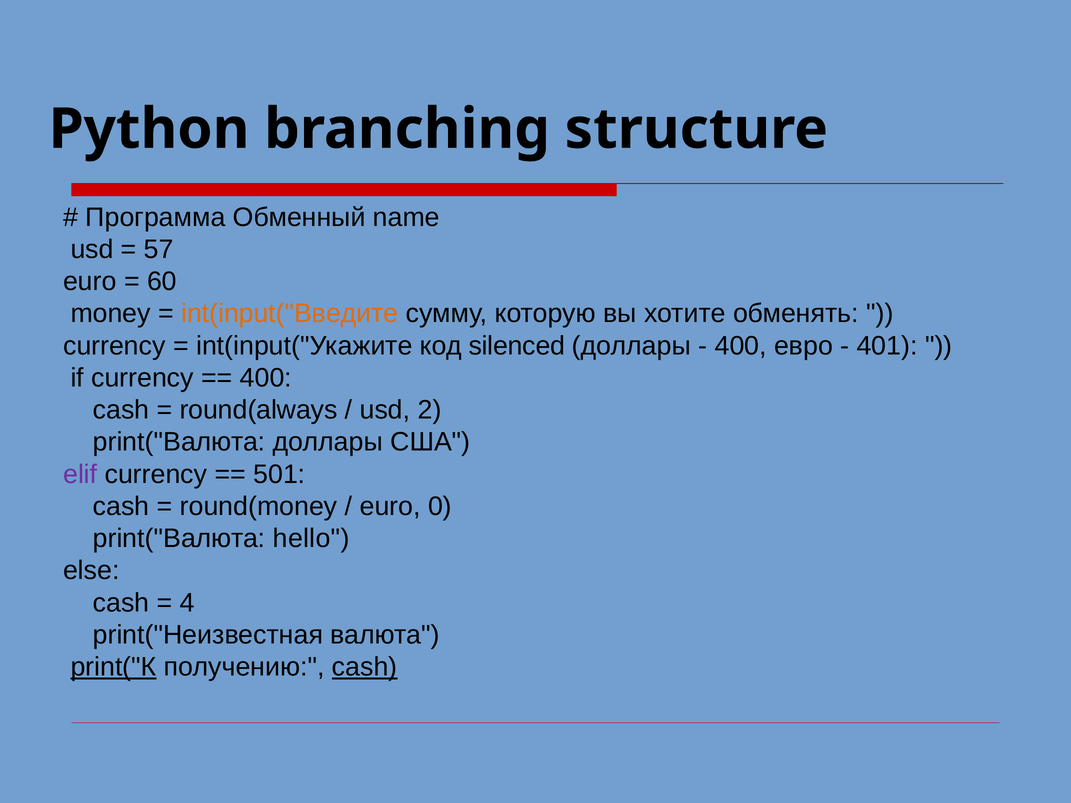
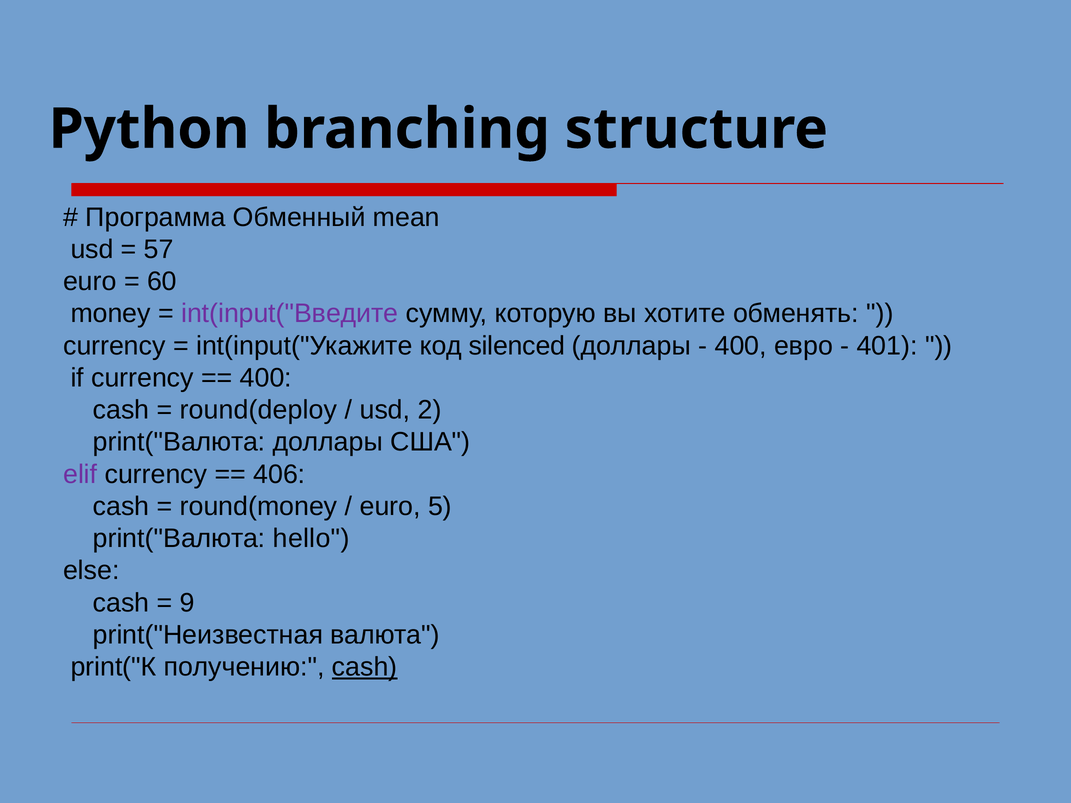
name: name -> mean (406, 217)
int(input("Введите colour: orange -> purple (290, 314)
round(always: round(always -> round(deploy (258, 410)
501: 501 -> 406 (279, 474)
0: 0 -> 5 (440, 507)
4: 4 -> 9 (187, 603)
print("К underline: present -> none (113, 667)
